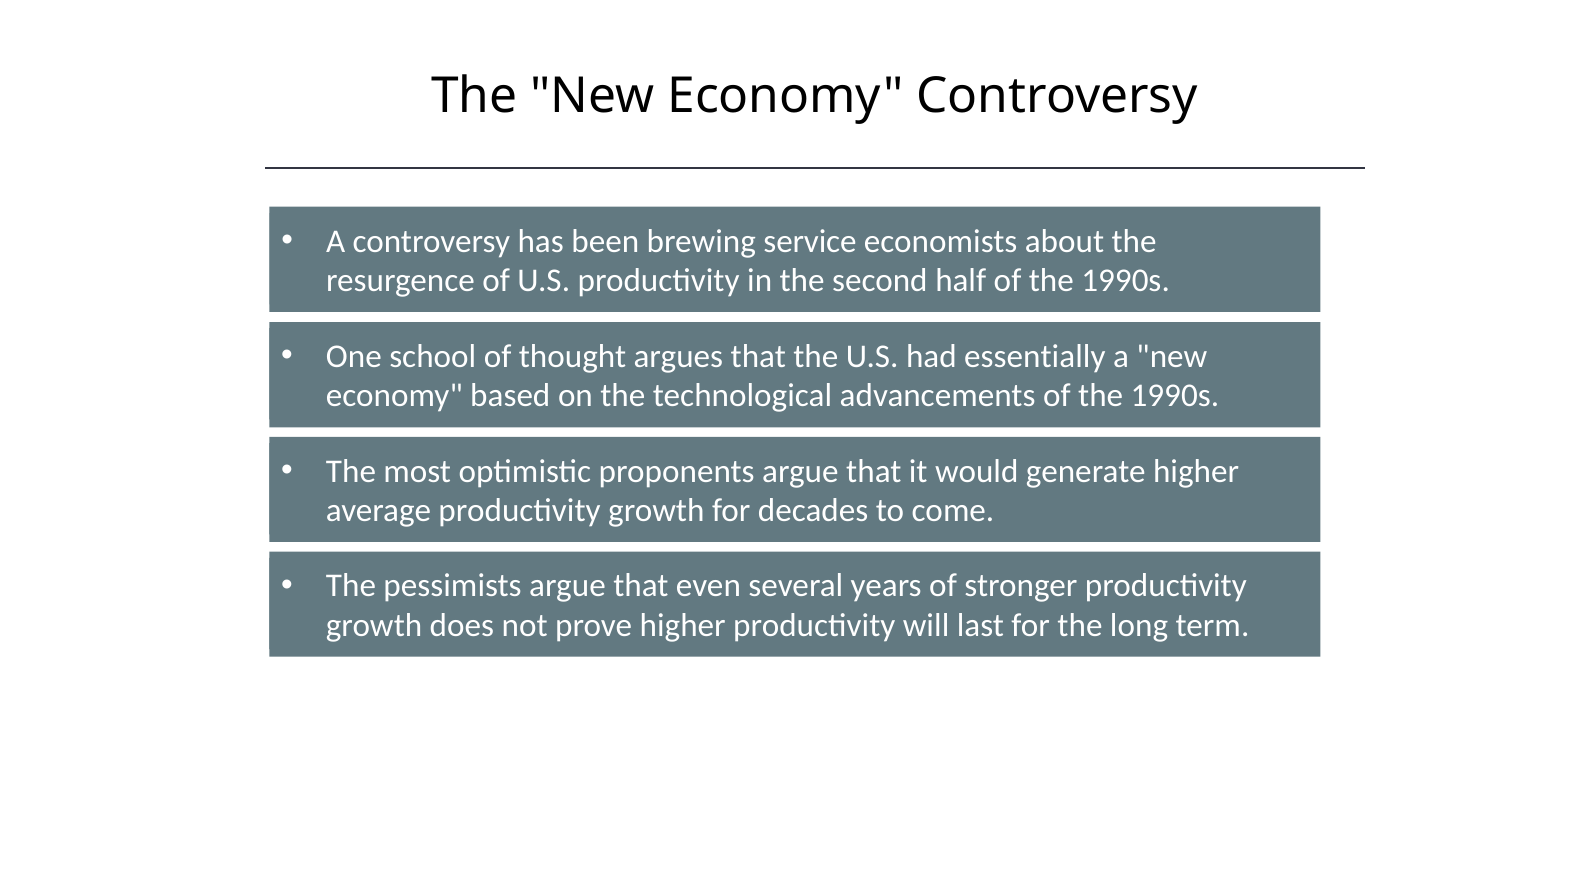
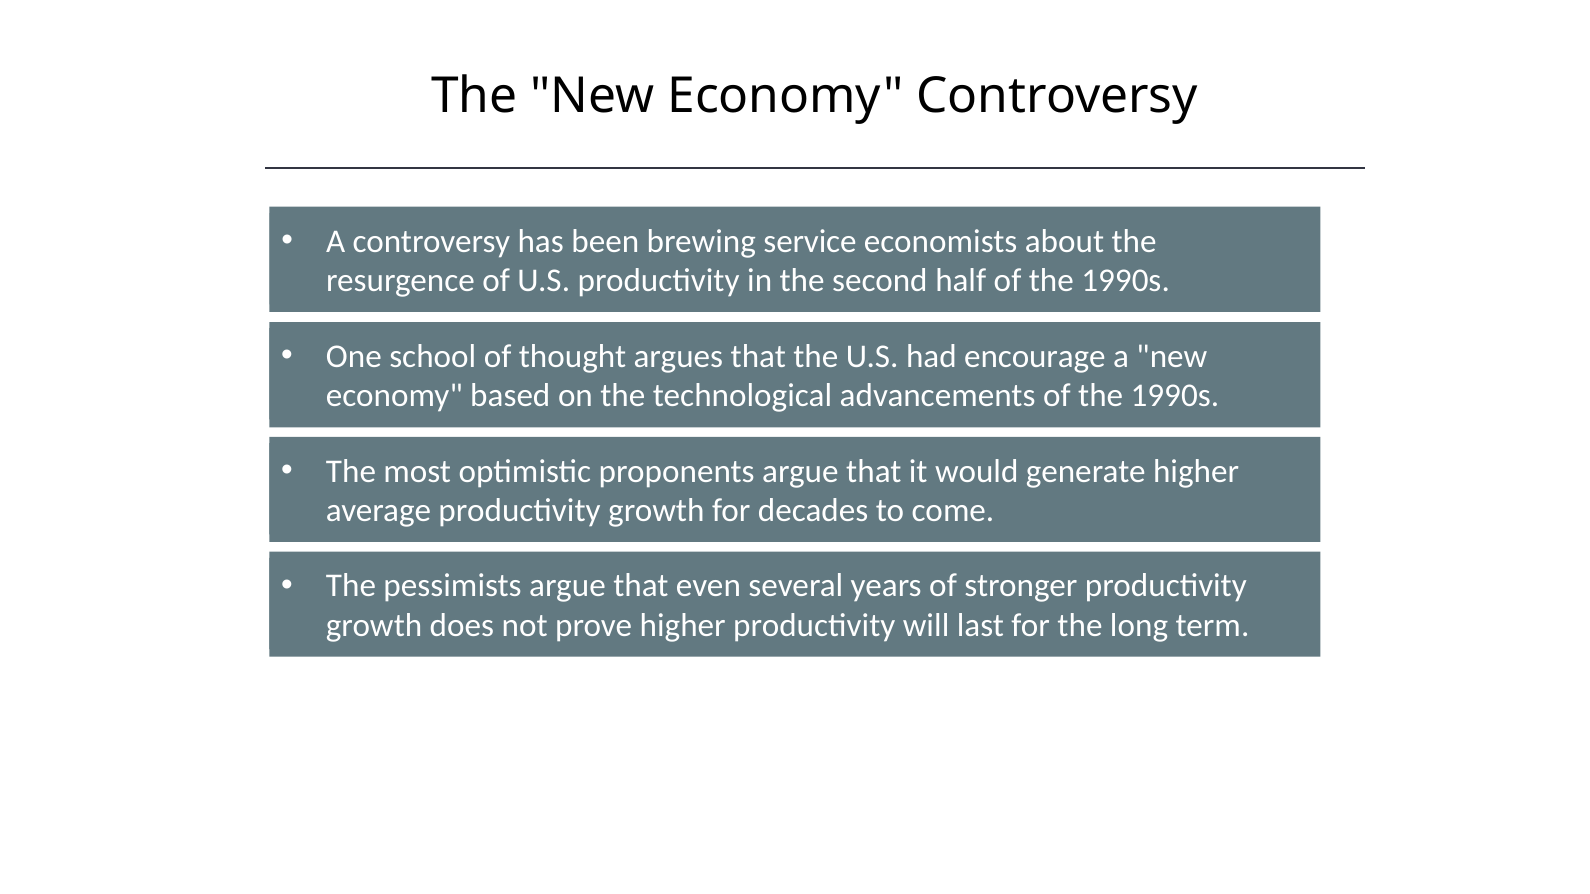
essentially: essentially -> encourage (1035, 356)
